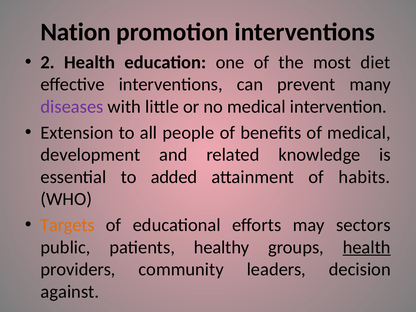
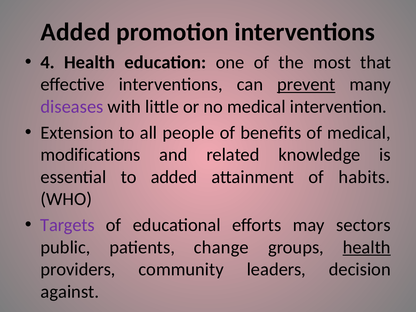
Nation: Nation -> Added (75, 32)
2: 2 -> 4 (48, 62)
diet: diet -> that (376, 62)
prevent underline: none -> present (306, 85)
development: development -> modifications (90, 155)
Targets colour: orange -> purple (67, 225)
healthy: healthy -> change (221, 247)
